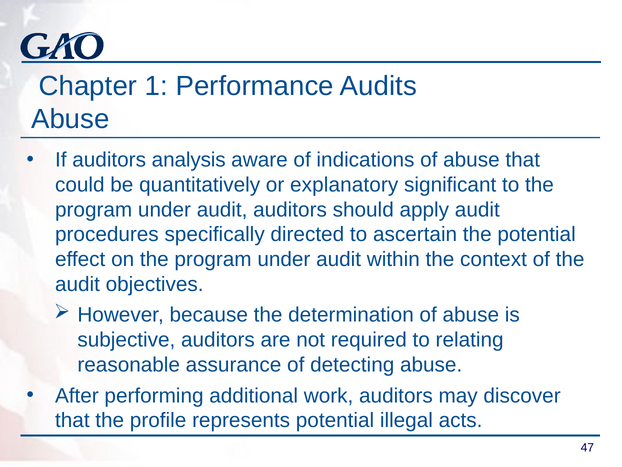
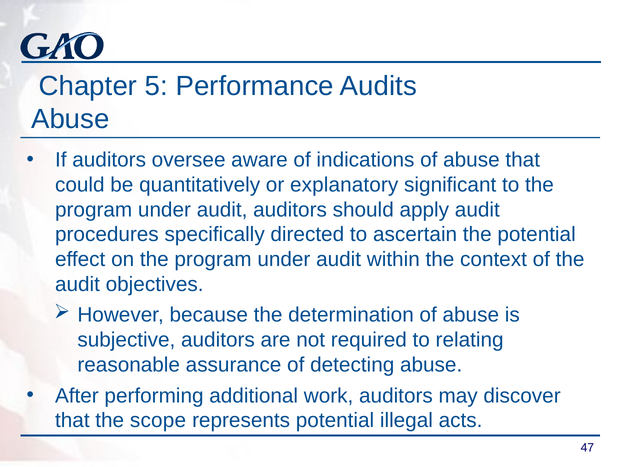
1: 1 -> 5 (156, 86)
analysis: analysis -> oversee (189, 160)
profile: profile -> scope (158, 420)
